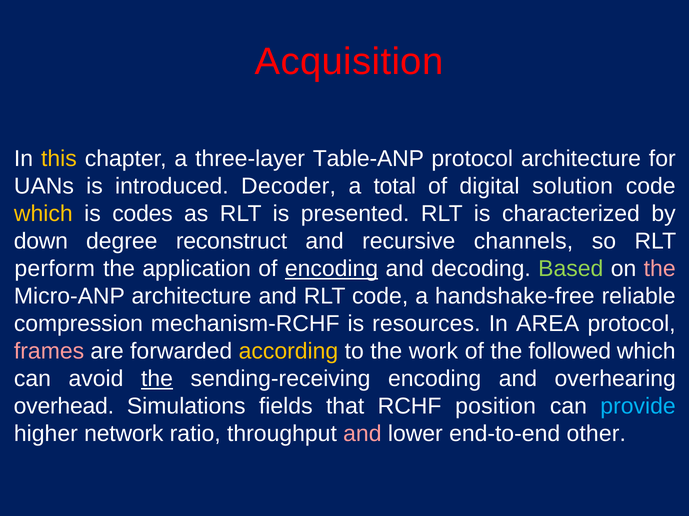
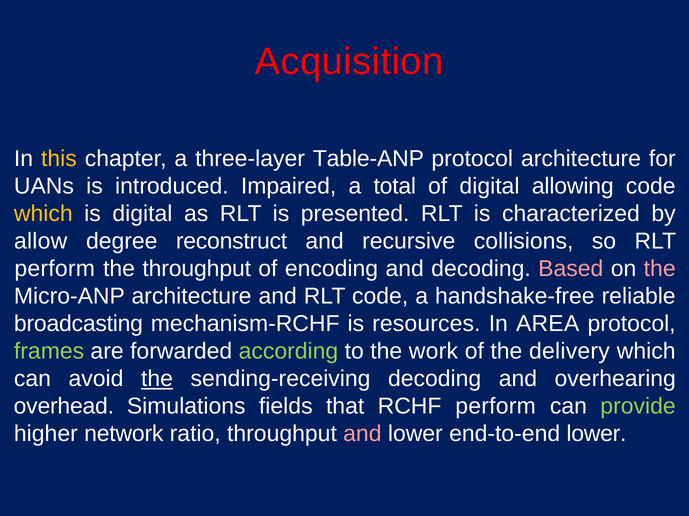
Decoder: Decoder -> Impaired (289, 186)
solution: solution -> allowing (573, 186)
is codes: codes -> digital (142, 214)
down: down -> allow (41, 242)
channels: channels -> collisions (524, 242)
the application: application -> throughput (197, 269)
encoding underline: present -> none (332, 269)
Based colour: light green -> pink (571, 269)
compression: compression -> broadcasting (79, 324)
frames colour: pink -> light green (49, 352)
according colour: yellow -> light green (288, 352)
followed: followed -> delivery (569, 352)
sending-receiving encoding: encoding -> decoding (435, 379)
RCHF position: position -> perform (496, 407)
provide colour: light blue -> light green (638, 407)
end-to-end other: other -> lower (596, 435)
